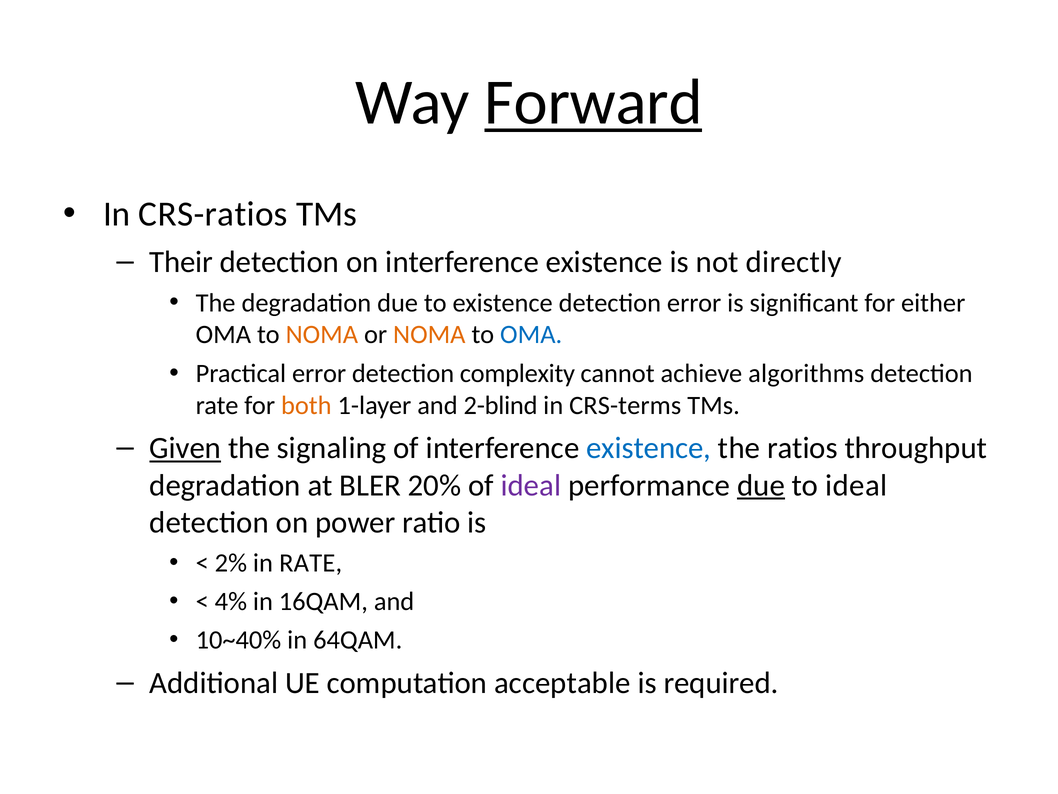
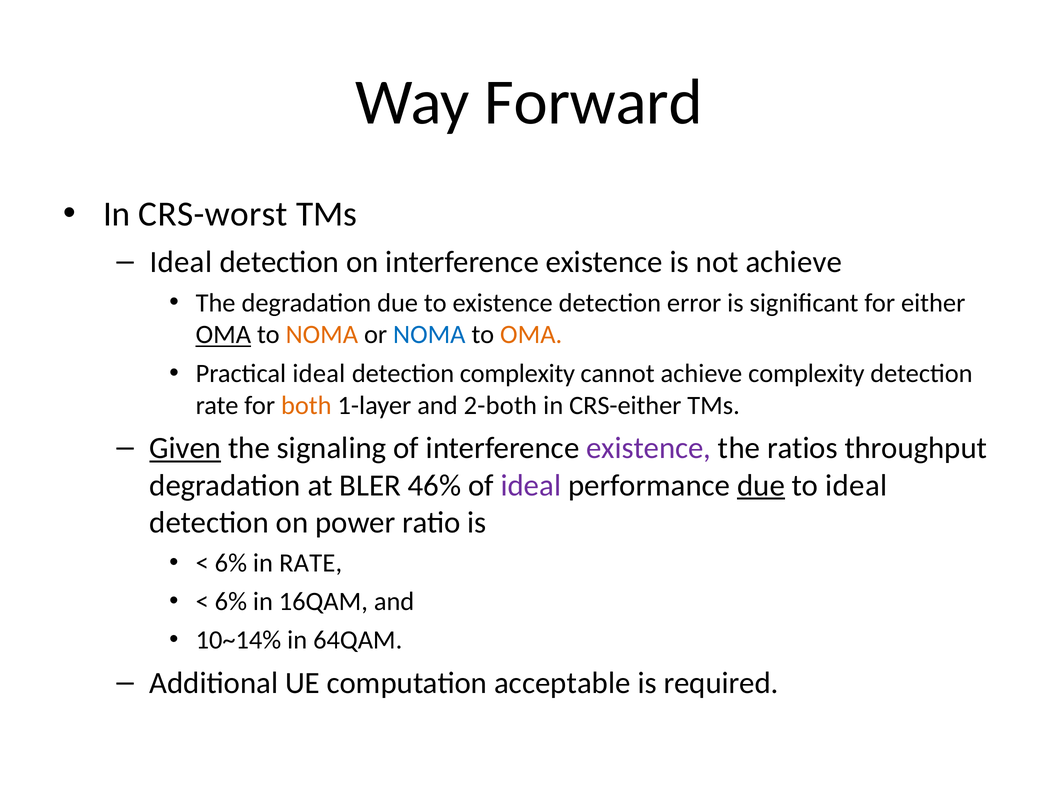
Forward underline: present -> none (593, 102)
CRS-ratios: CRS-ratios -> CRS-worst (213, 214)
Their: Their -> Ideal (181, 262)
not directly: directly -> achieve (794, 262)
OMA underline: none -> present (223, 335)
NOMA colour: orange -> blue (429, 335)
OMA colour: blue -> orange (531, 335)
Practical error: error -> ideal (319, 373)
achieve algorithms: algorithms -> complexity (806, 373)
2-blind: 2-blind -> 2-both (500, 405)
CRS-terms: CRS-terms -> CRS-either (625, 405)
existence colour: blue -> purple (649, 448)
20%: 20% -> 46% (434, 485)
2%: 2% -> 6% (231, 563)
4%: 4% -> 6% (231, 601)
10~40%: 10~40% -> 10~14% (238, 640)
